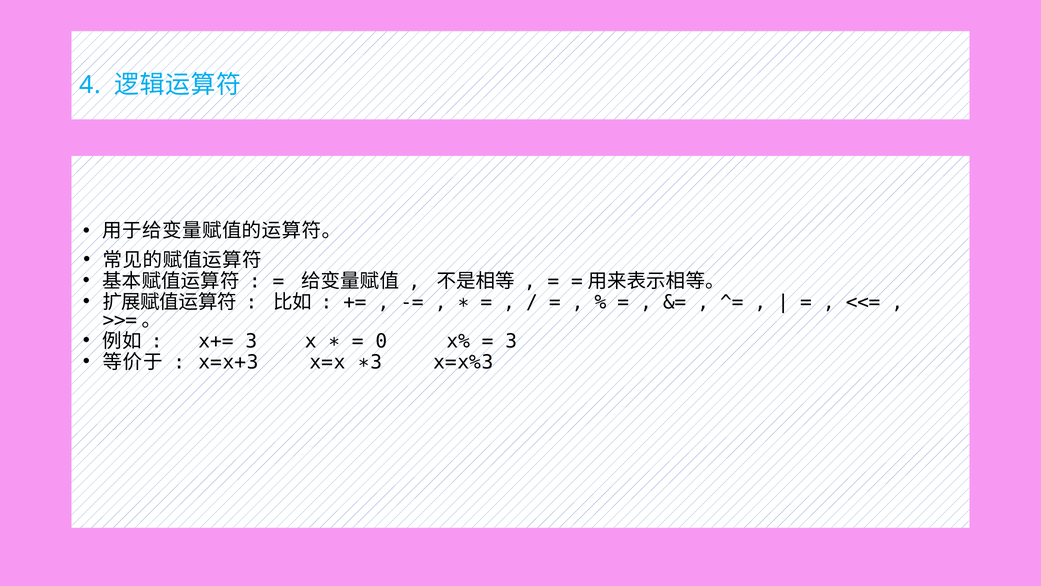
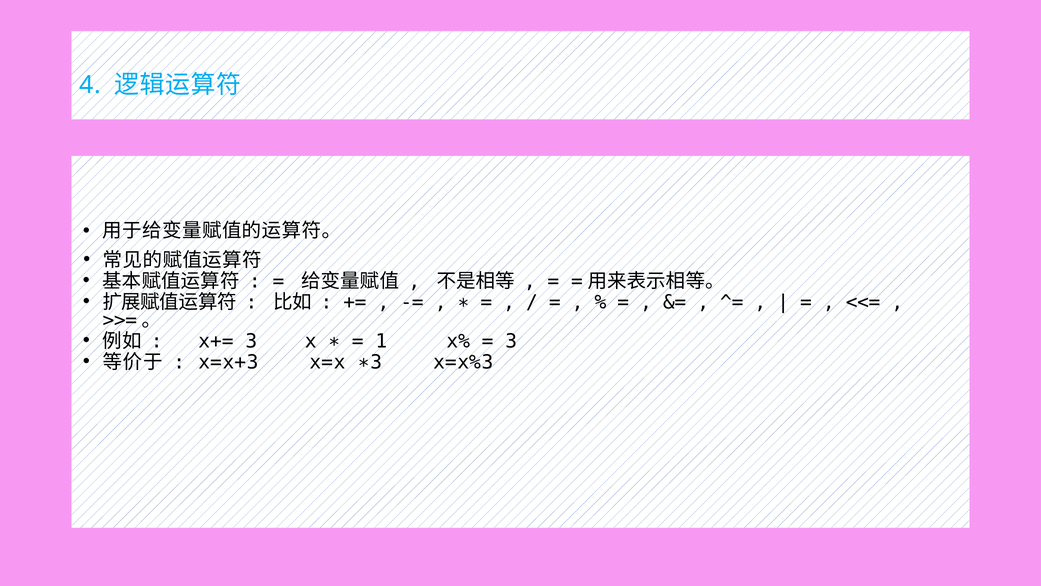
0: 0 -> 1 (381, 341)
